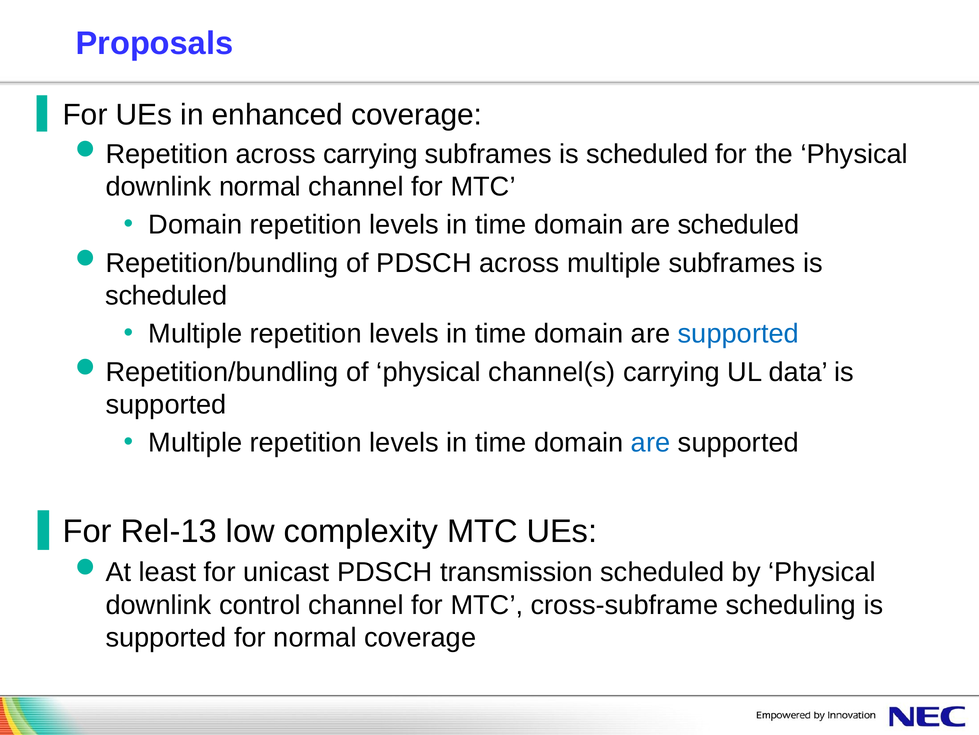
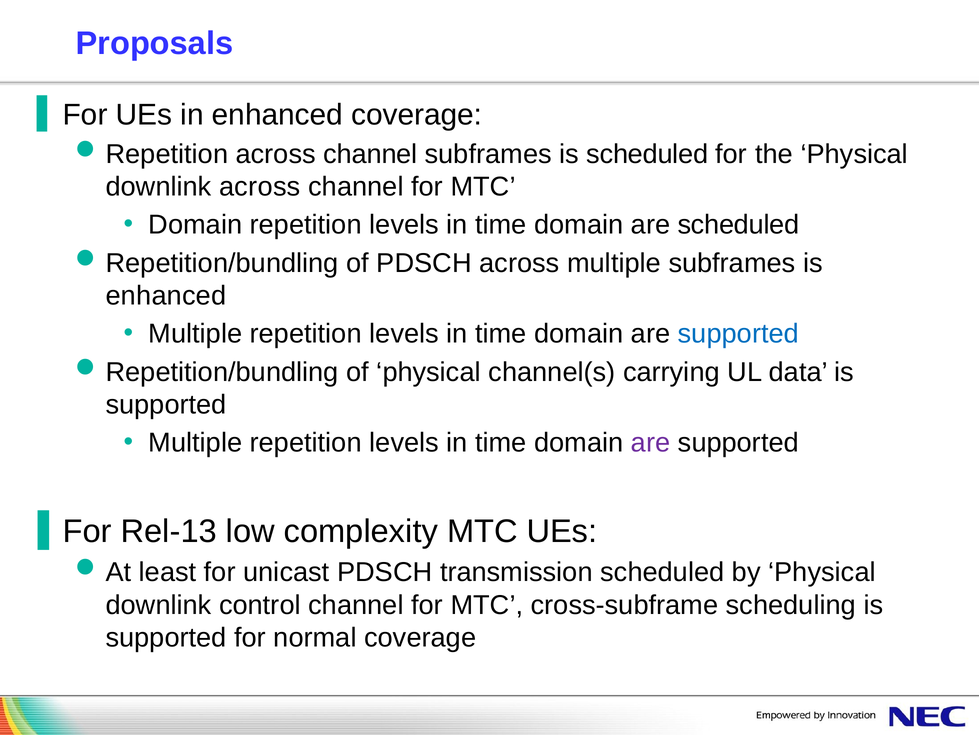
carrying: carrying -> channel (370, 154)
downlink normal: normal -> across (260, 187)
scheduled: scheduled -> enhanced (166, 295)
are colour: blue -> purple (651, 442)
